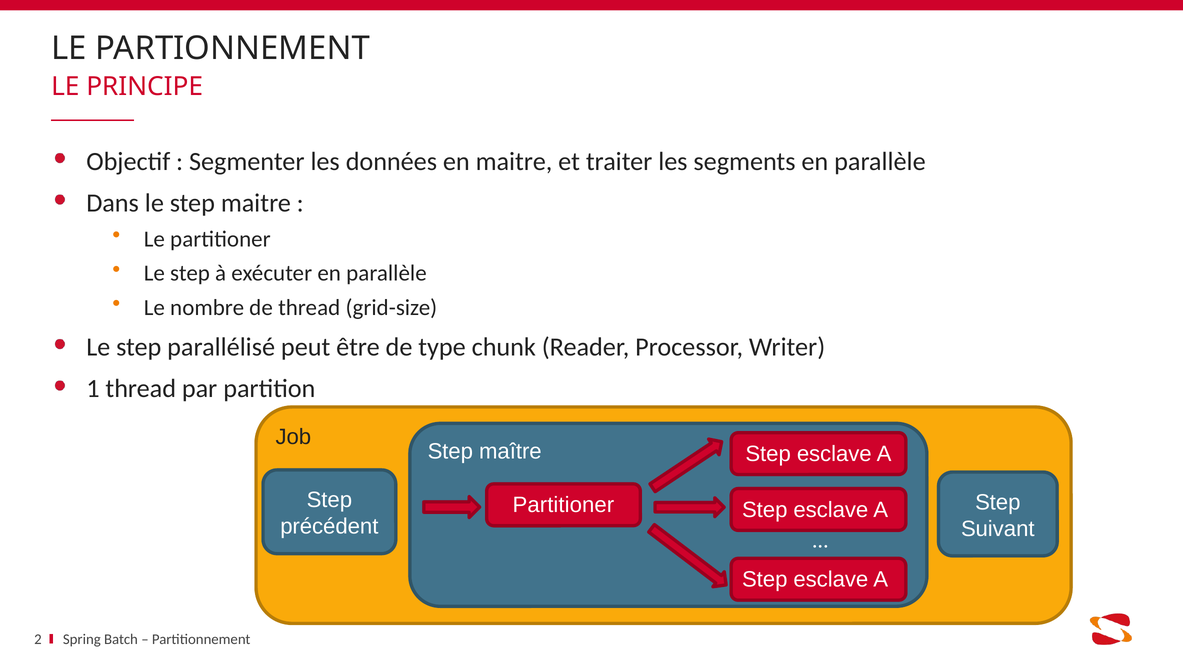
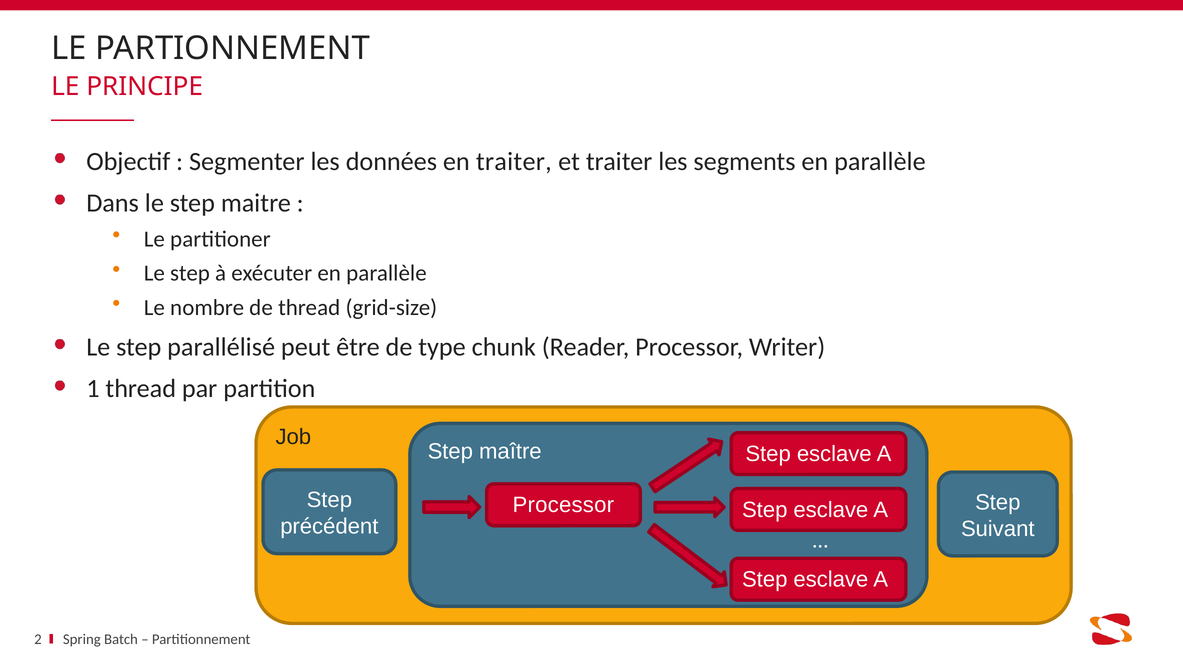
en maitre: maitre -> traiter (514, 162)
Partitioner: Partitioner -> Processor (563, 505)
